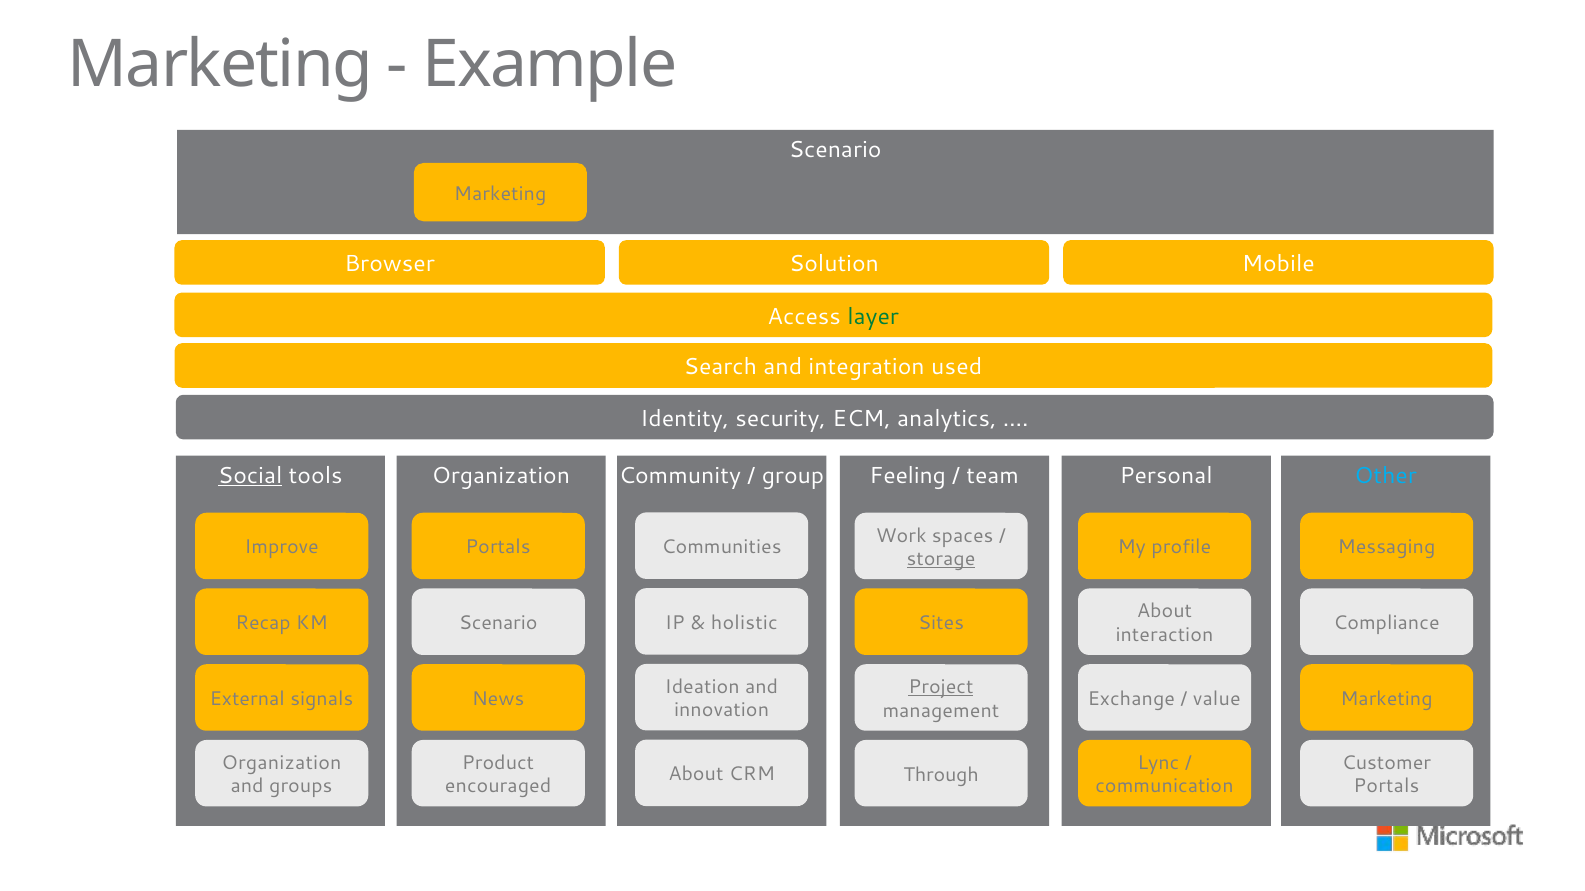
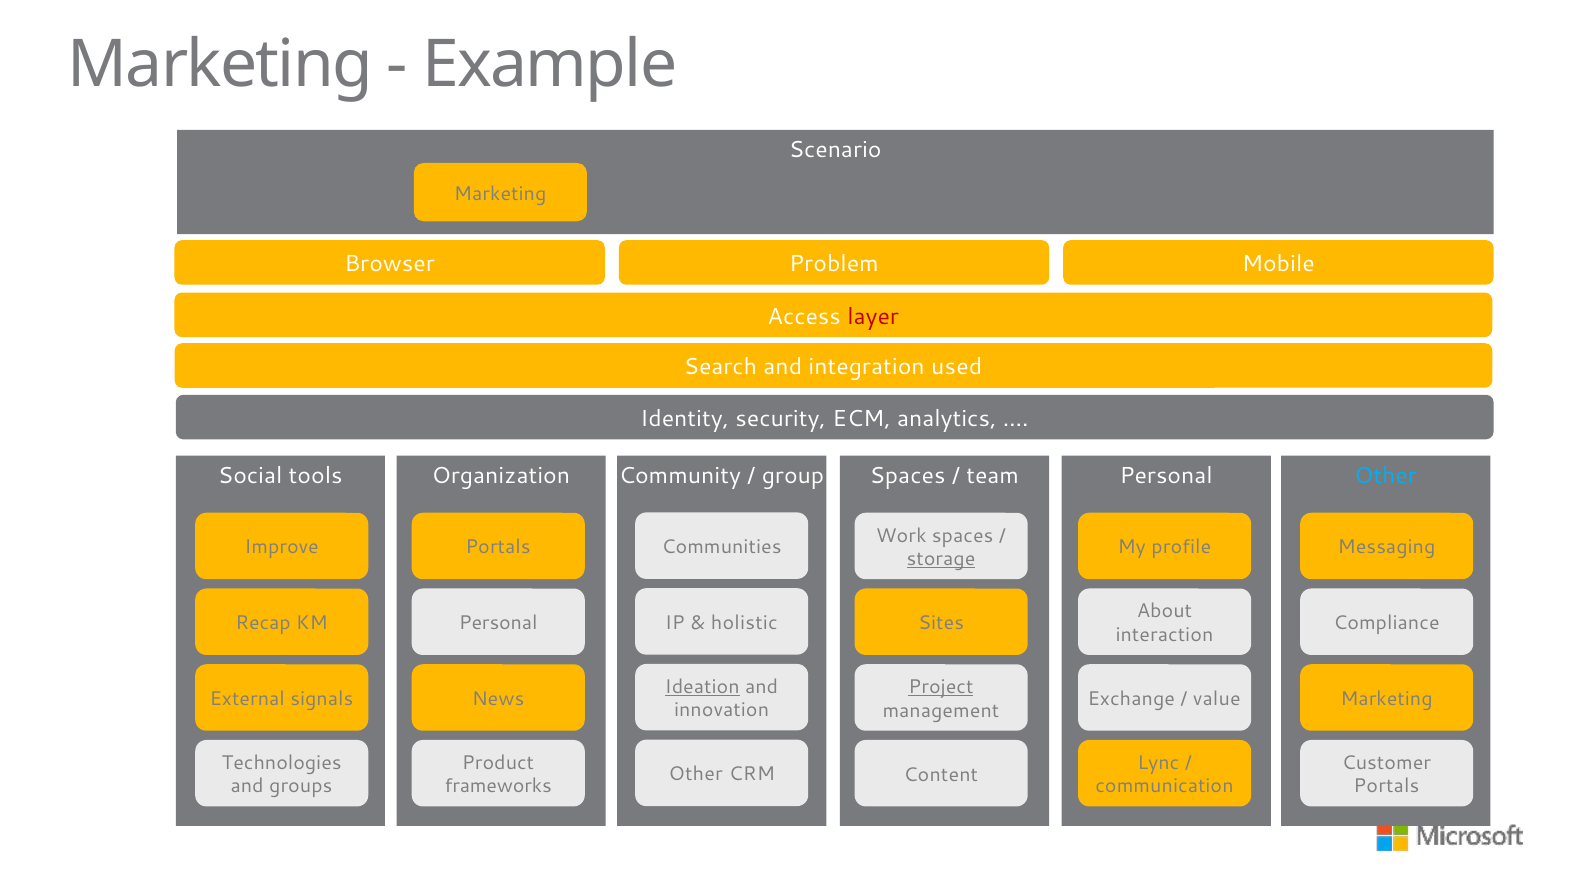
Solution: Solution -> Problem (834, 264)
layer colour: green -> red (873, 317)
Social underline: present -> none (250, 476)
group Feeling: Feeling -> Spaces (908, 476)
Scenario: Scenario -> Personal (498, 623)
Ideation underline: none -> present (702, 687)
Organization: Organization -> Technologies (282, 763)
About: About -> Other (696, 775)
Through: Through -> Content (941, 775)
encouraged: encouraged -> frameworks (498, 787)
